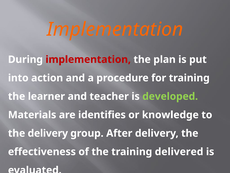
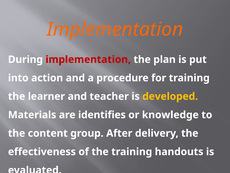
developed colour: light green -> yellow (170, 96)
the delivery: delivery -> content (48, 133)
delivered: delivered -> handouts (179, 151)
